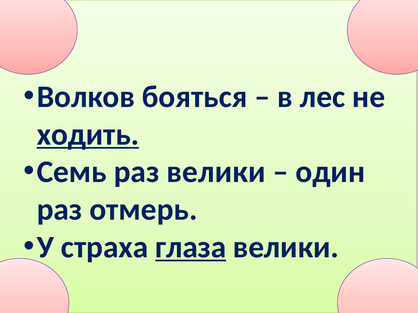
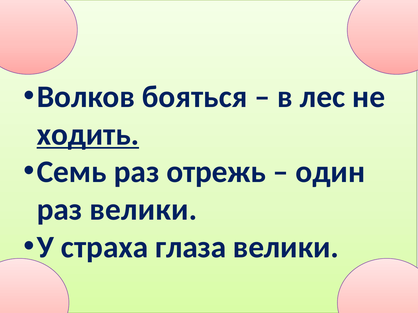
раз велики: велики -> отрежь (216, 172)
раз отмерь: отмерь -> велики (143, 210)
глаза underline: present -> none (191, 247)
